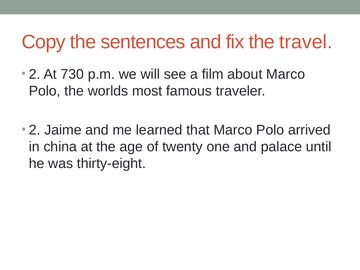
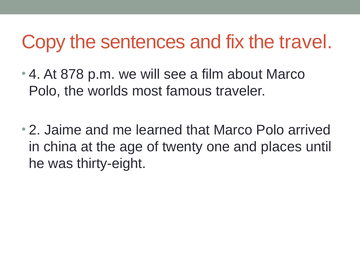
2: 2 -> 4 (35, 74)
730: 730 -> 878 (72, 74)
palace: palace -> places (281, 147)
